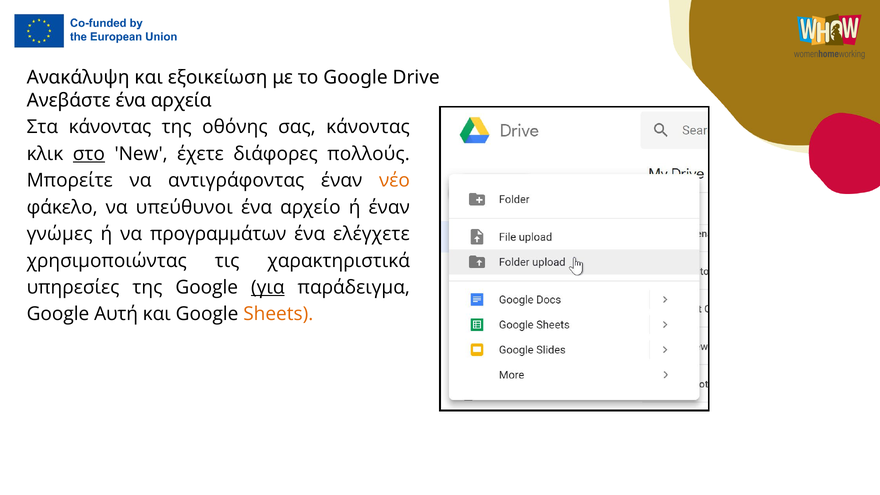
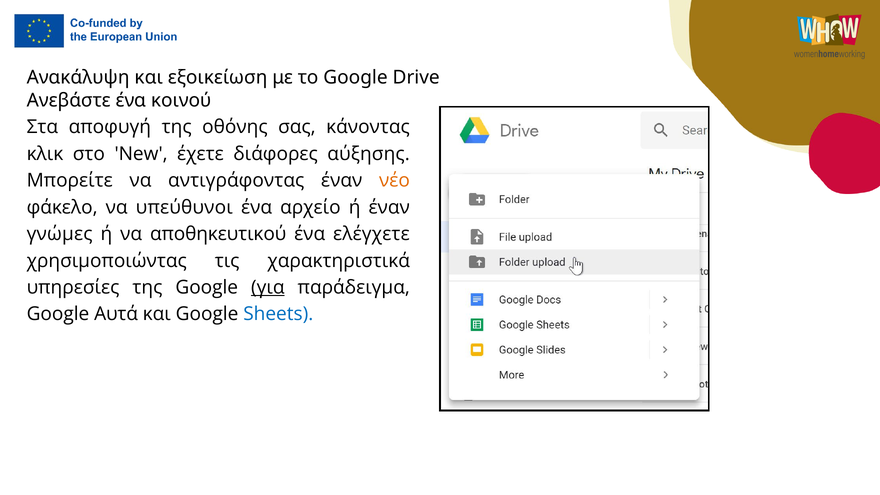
αρχεία: αρχεία -> κοινού (181, 100)
Στα κάνοντας: κάνοντας -> αποφυγή (110, 127)
στο underline: present -> none (89, 154)
πολλούς: πολλούς -> αύξησης (369, 154)
προγραμμάτων: προγραμμάτων -> αποθηκευτικού (218, 234)
Αυτή: Αυτή -> Αυτά (116, 314)
Sheets colour: orange -> blue (278, 314)
